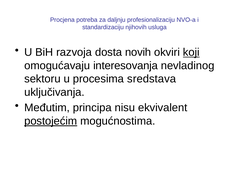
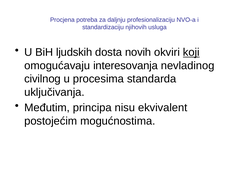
razvoja: razvoja -> ljudskih (74, 52)
sektoru: sektoru -> civilnog (42, 79)
sredstava: sredstava -> standarda (152, 79)
postojećim underline: present -> none (51, 121)
